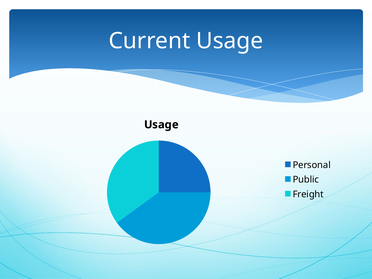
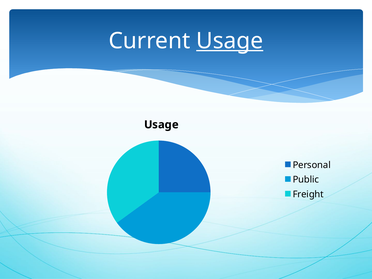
Usage underline: none -> present (230, 41)
